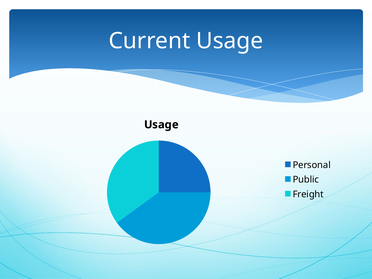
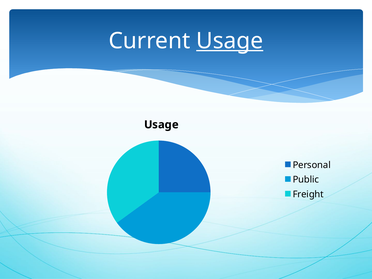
Usage underline: none -> present (230, 41)
